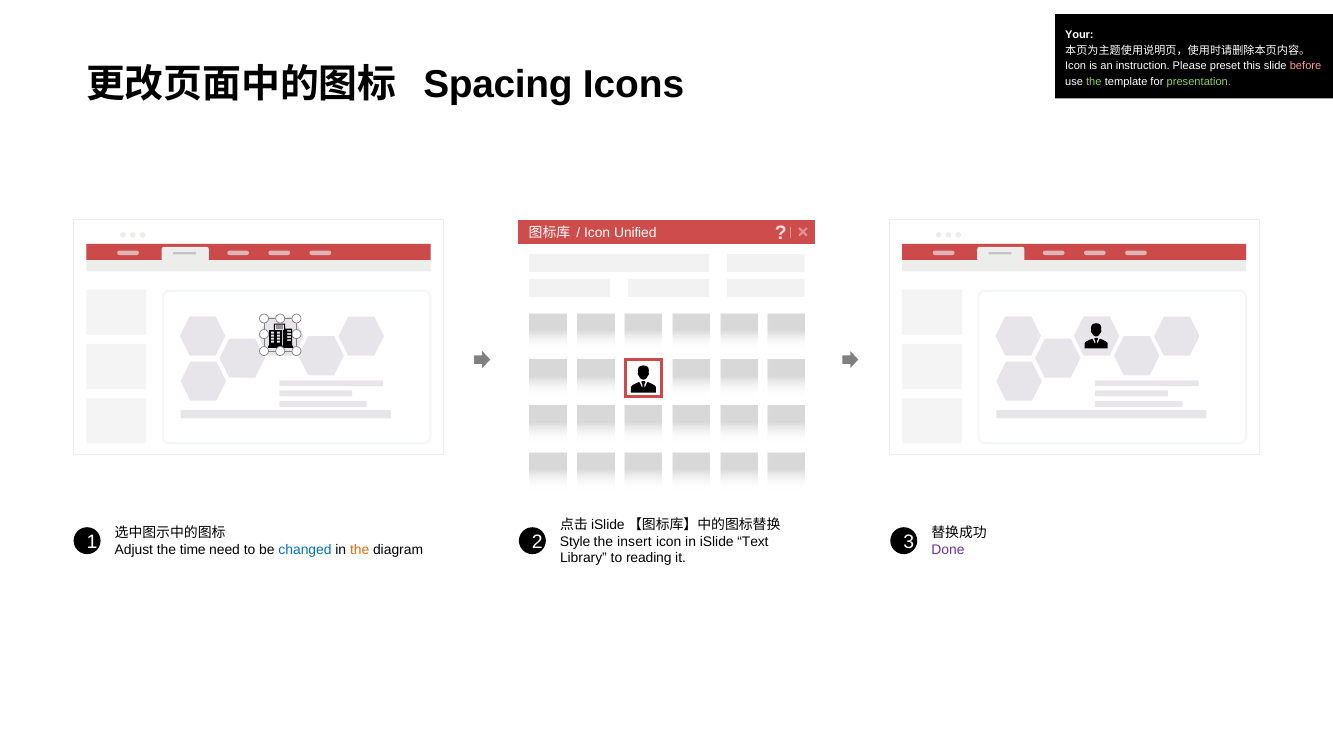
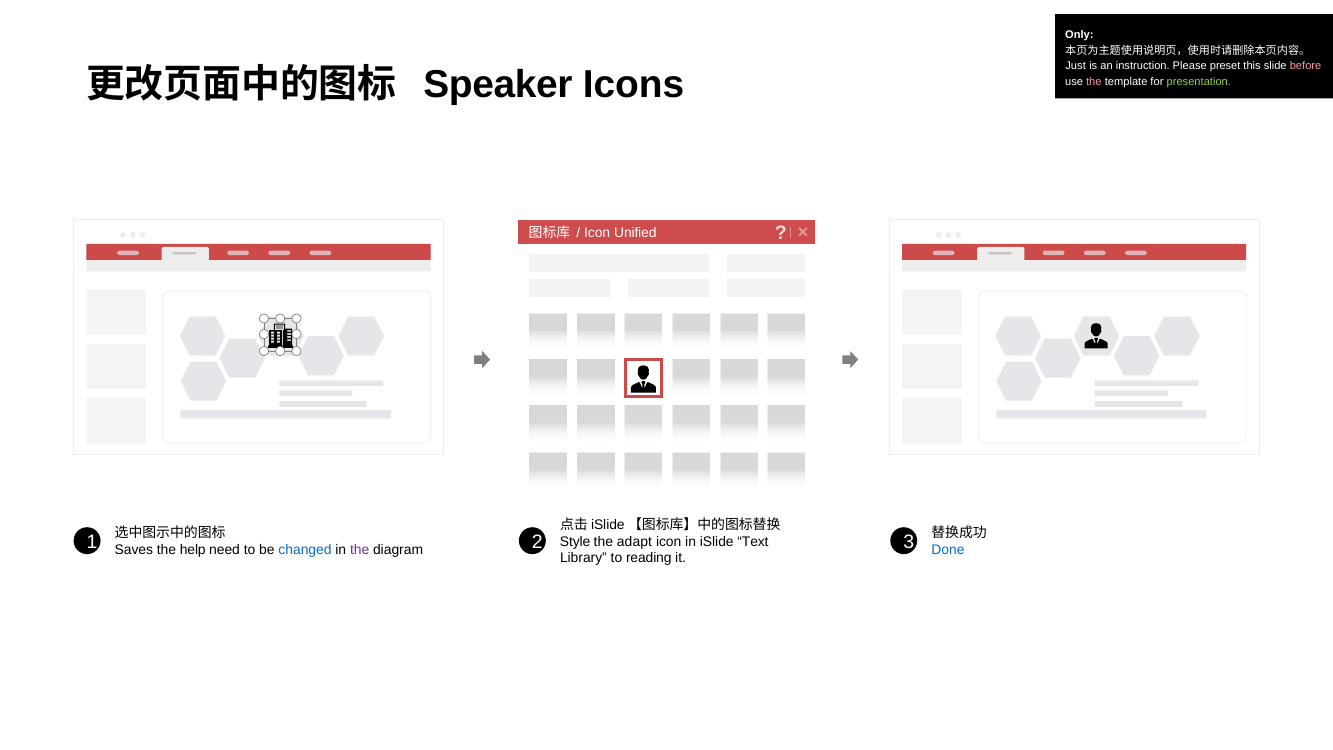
Your: Your -> Only (1079, 34)
Icon: Icon -> Just (1076, 66)
Spacing: Spacing -> Speaker (498, 85)
the colour: light green -> pink (1094, 82)
insert: insert -> adapt (634, 542)
Adjust: Adjust -> Saves (134, 550)
time: time -> help (193, 550)
the colour: orange -> purple (360, 550)
Done colour: purple -> blue (948, 550)
